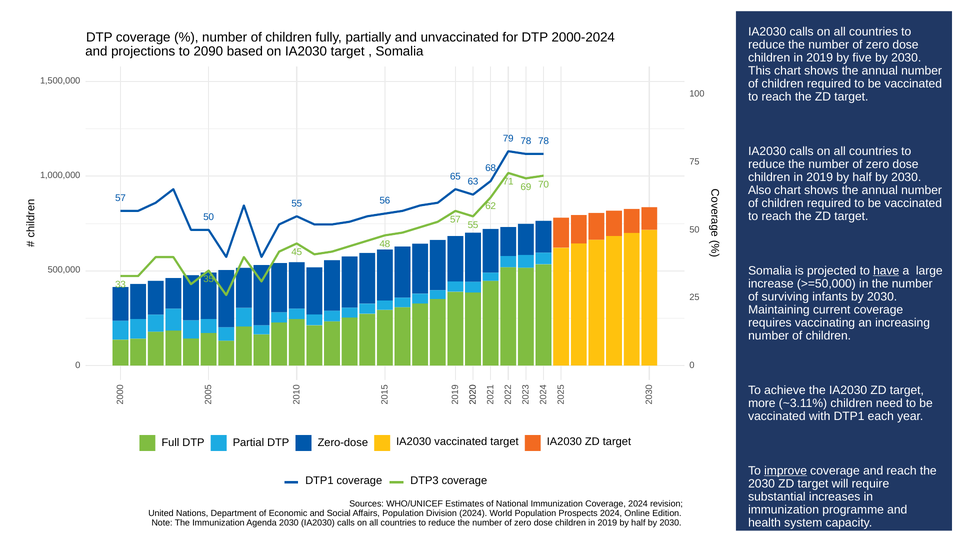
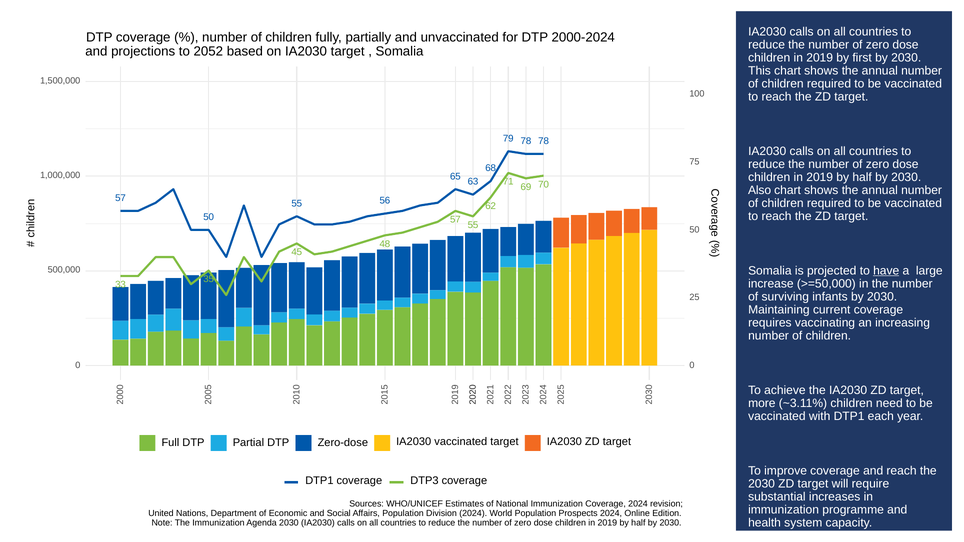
2090: 2090 -> 2052 (208, 52)
five: five -> first (862, 58)
improve underline: present -> none (786, 471)
